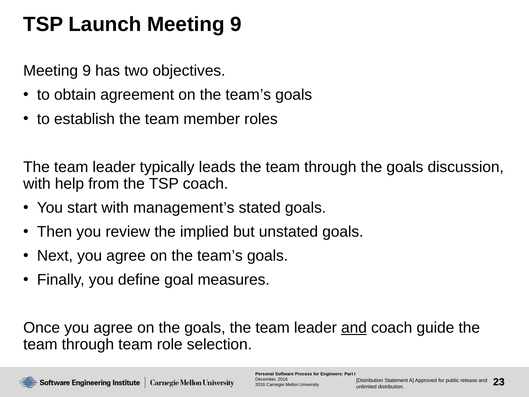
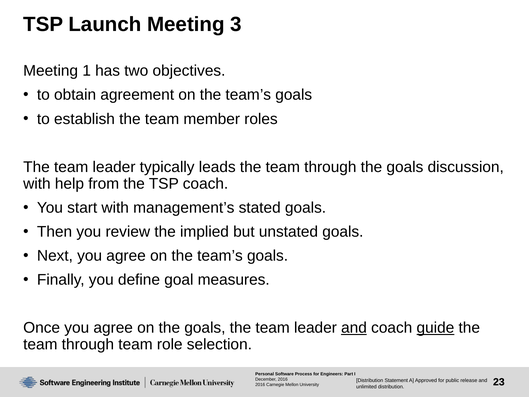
Launch Meeting 9: 9 -> 3 (236, 24)
9: 9 -> 1 (87, 71)
guide underline: none -> present (435, 328)
